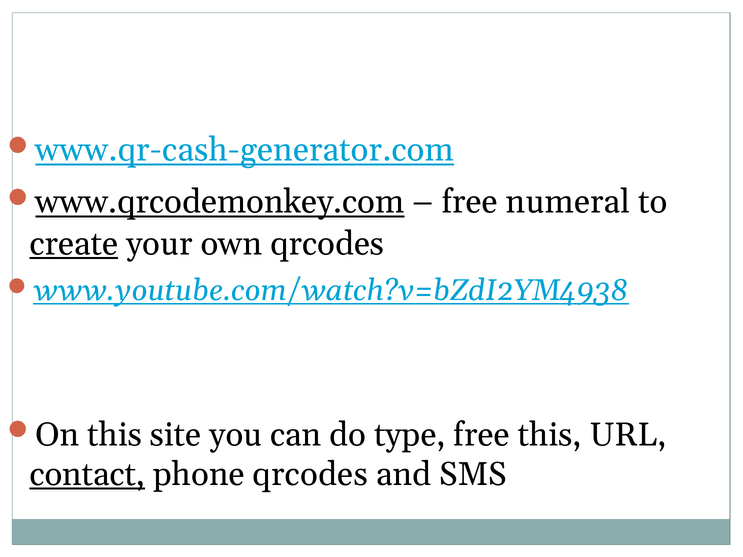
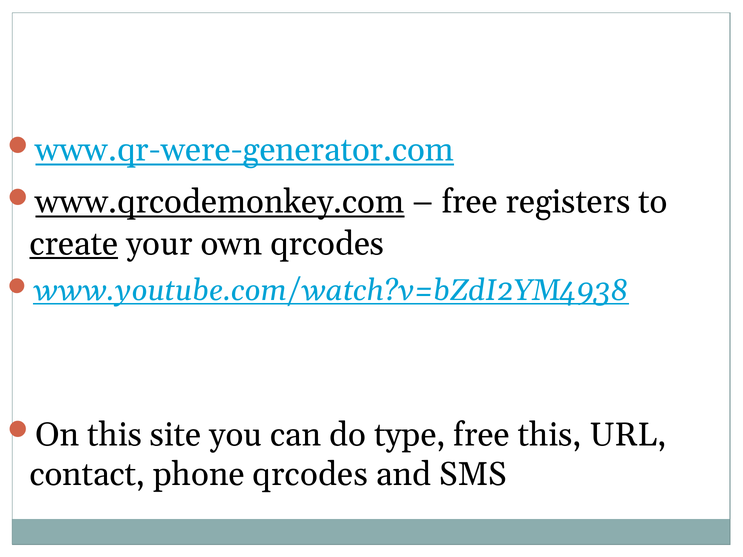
www.qr-cash-generator.com: www.qr-cash-generator.com -> www.qr-were-generator.com (245, 150)
numeral: numeral -> registers (568, 202)
contact underline: present -> none (87, 475)
